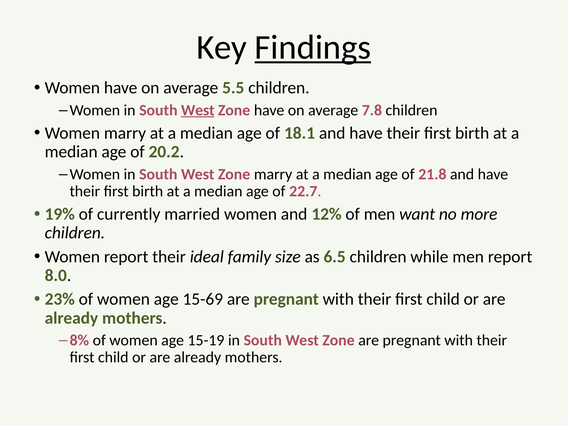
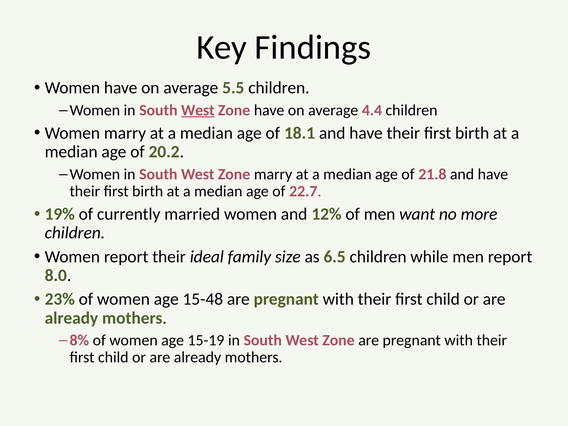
Findings underline: present -> none (313, 47)
7.8: 7.8 -> 4.4 (372, 110)
15-69: 15-69 -> 15-48 (203, 299)
